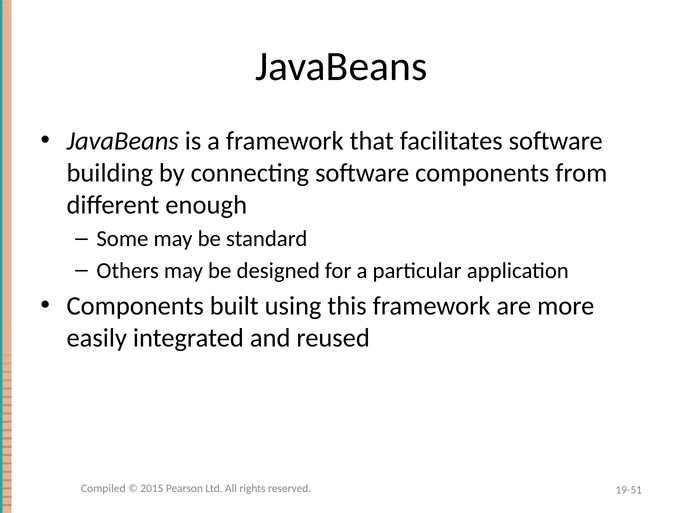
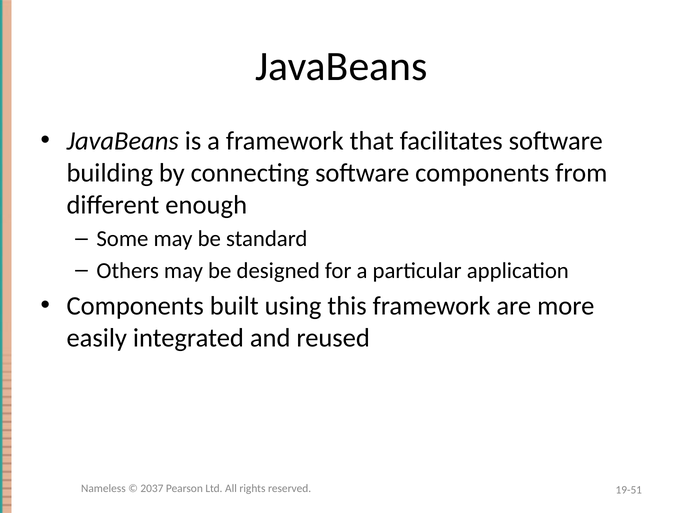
Compiled: Compiled -> Nameless (103, 488)
2015: 2015 -> 2037 (152, 488)
